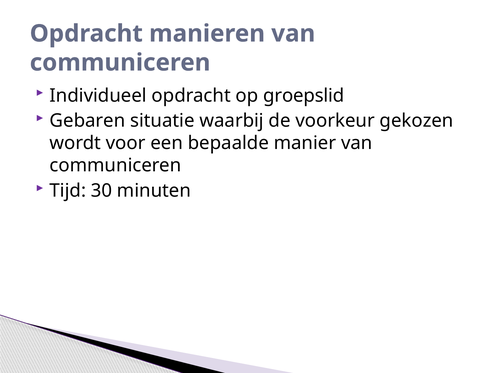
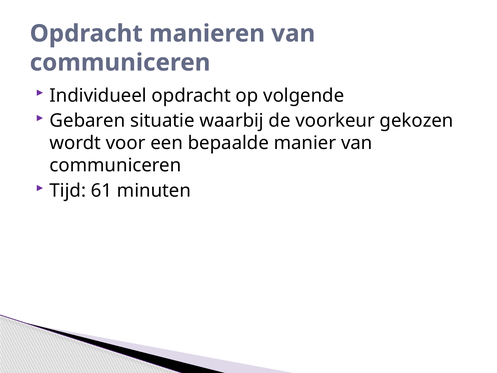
groepslid: groepslid -> volgende (304, 95)
30: 30 -> 61 (102, 191)
